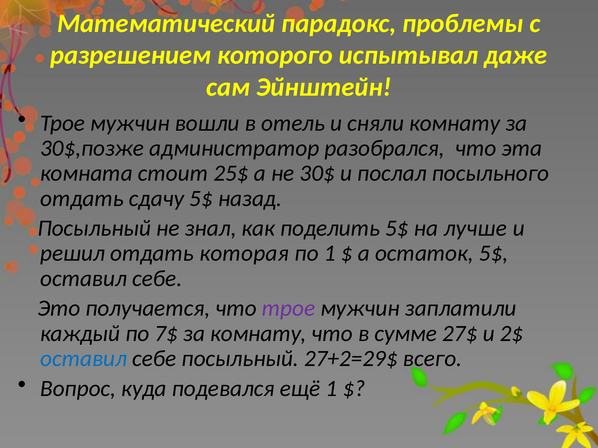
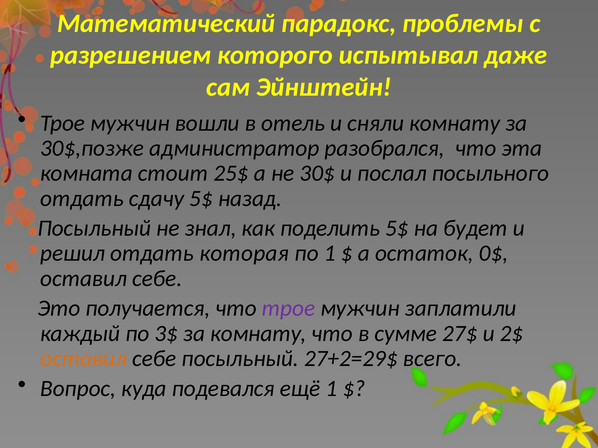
лучше: лучше -> будет (475, 228)
остаток 5$: 5$ -> 0$ (494, 254)
7$: 7$ -> 3$ (166, 334)
оставил colour: blue -> orange (84, 359)
